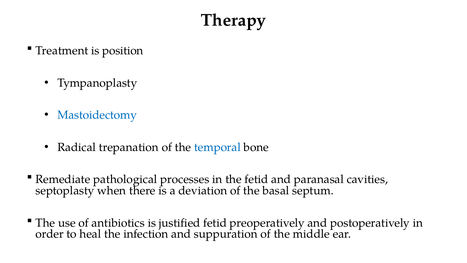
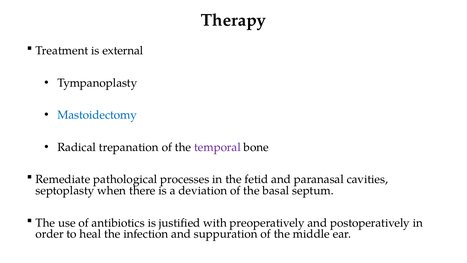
position: position -> external (123, 51)
temporal colour: blue -> purple (217, 147)
justified fetid: fetid -> with (215, 223)
